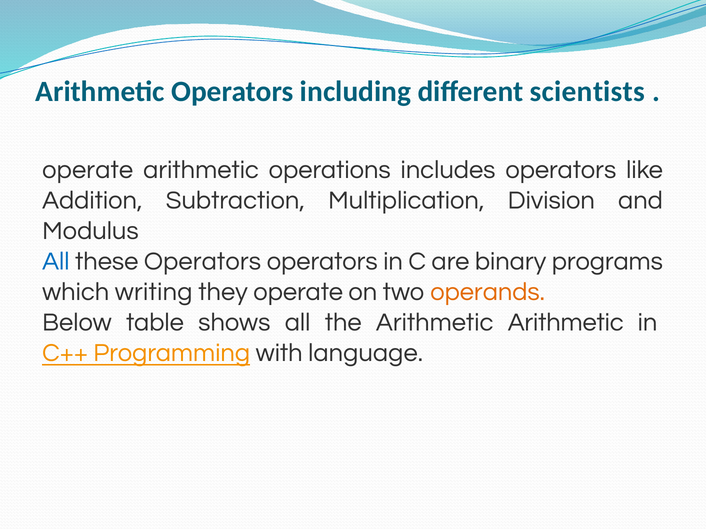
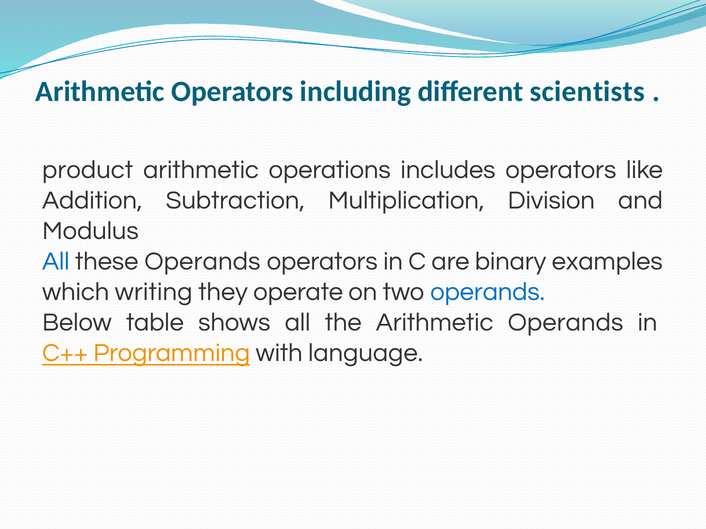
operate: operate -> product (88, 170)
these Operators: Operators -> Operands (202, 262)
programs: programs -> examples (607, 262)
operands colour: orange -> blue (488, 292)
Arithmetic Arithmetic: Arithmetic -> Operands (566, 323)
